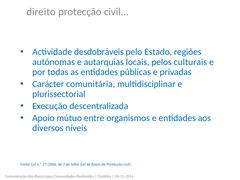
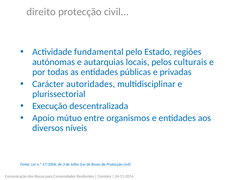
desdobráveis: desdobráveis -> fundamental (99, 52)
comunitária: comunitária -> autoridades (91, 84)
